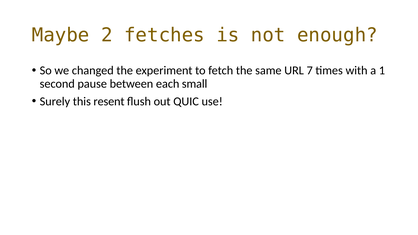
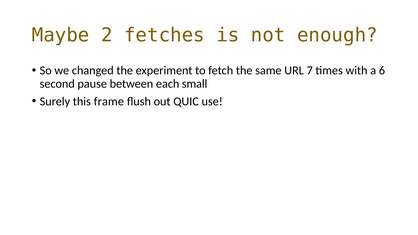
1: 1 -> 6 (382, 71)
resent: resent -> frame (109, 101)
